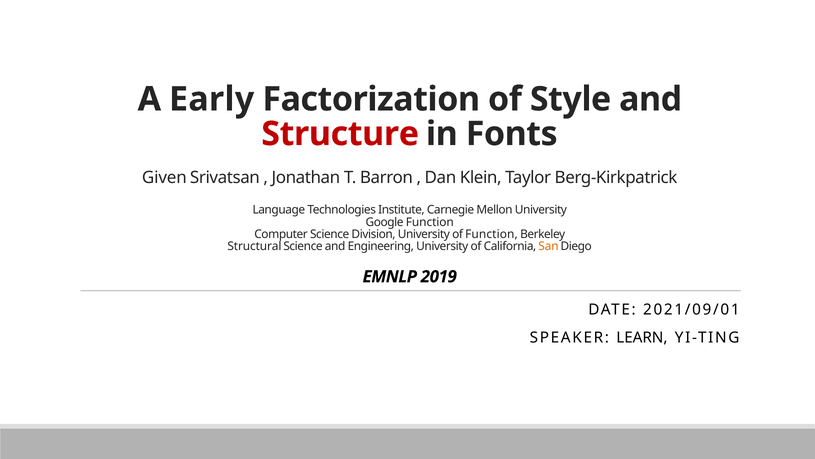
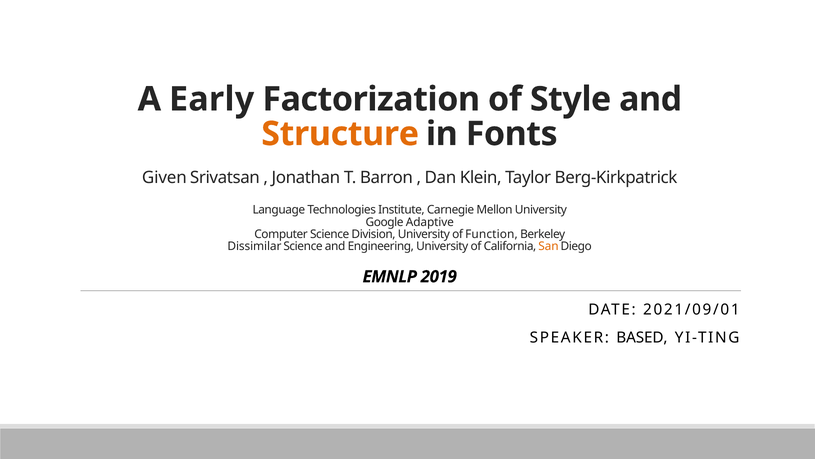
Structure colour: red -> orange (340, 134)
Google Function: Function -> Adaptive (430, 222)
Structural: Structural -> Dissimilar (254, 246)
LEARN: LEARN -> BASED (642, 337)
